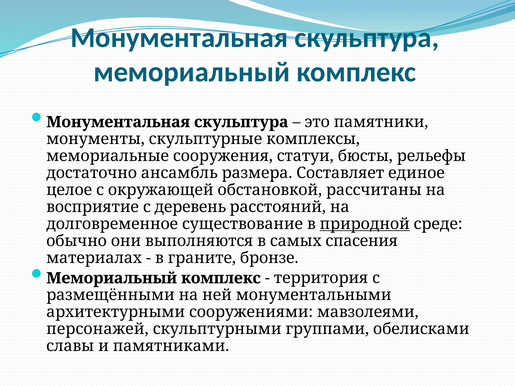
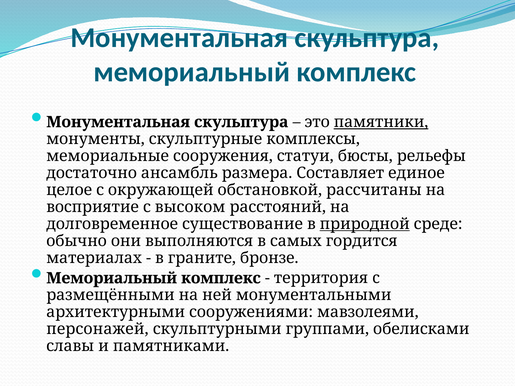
памятники underline: none -> present (381, 122)
деревень: деревень -> высоком (190, 207)
спасения: спасения -> гордится (362, 241)
